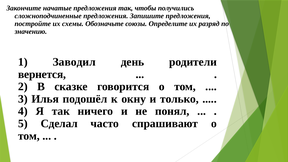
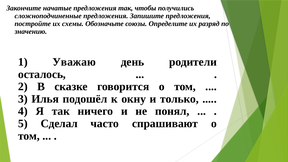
Заводил: Заводил -> Уважаю (74, 62)
вернется: вернется -> осталось (42, 74)
